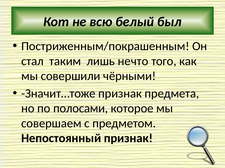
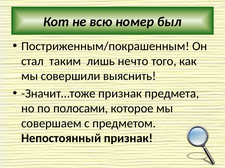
белый: белый -> номер (135, 22)
чёрными: чёрными -> выяснить (130, 76)
